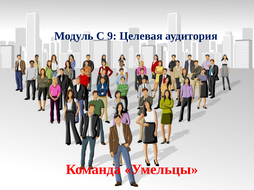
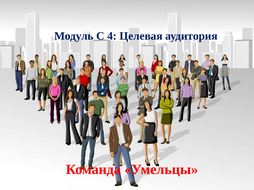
9: 9 -> 4 (112, 36)
